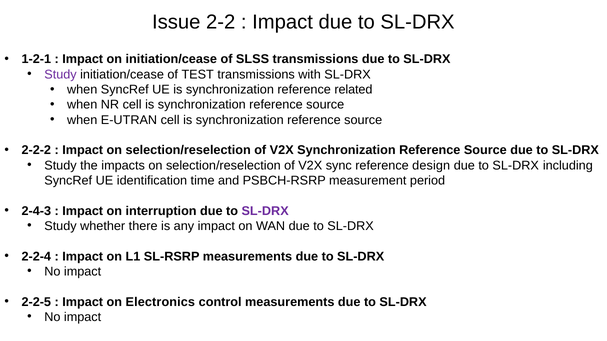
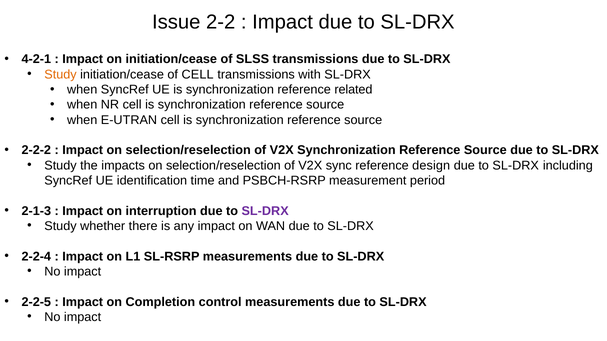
1-2-1: 1-2-1 -> 4-2-1 (36, 59)
Study colour: purple -> orange (60, 75)
of TEST: TEST -> CELL (198, 75)
2-4-3: 2-4-3 -> 2-1-3 (36, 211)
Electronics: Electronics -> Completion (160, 302)
